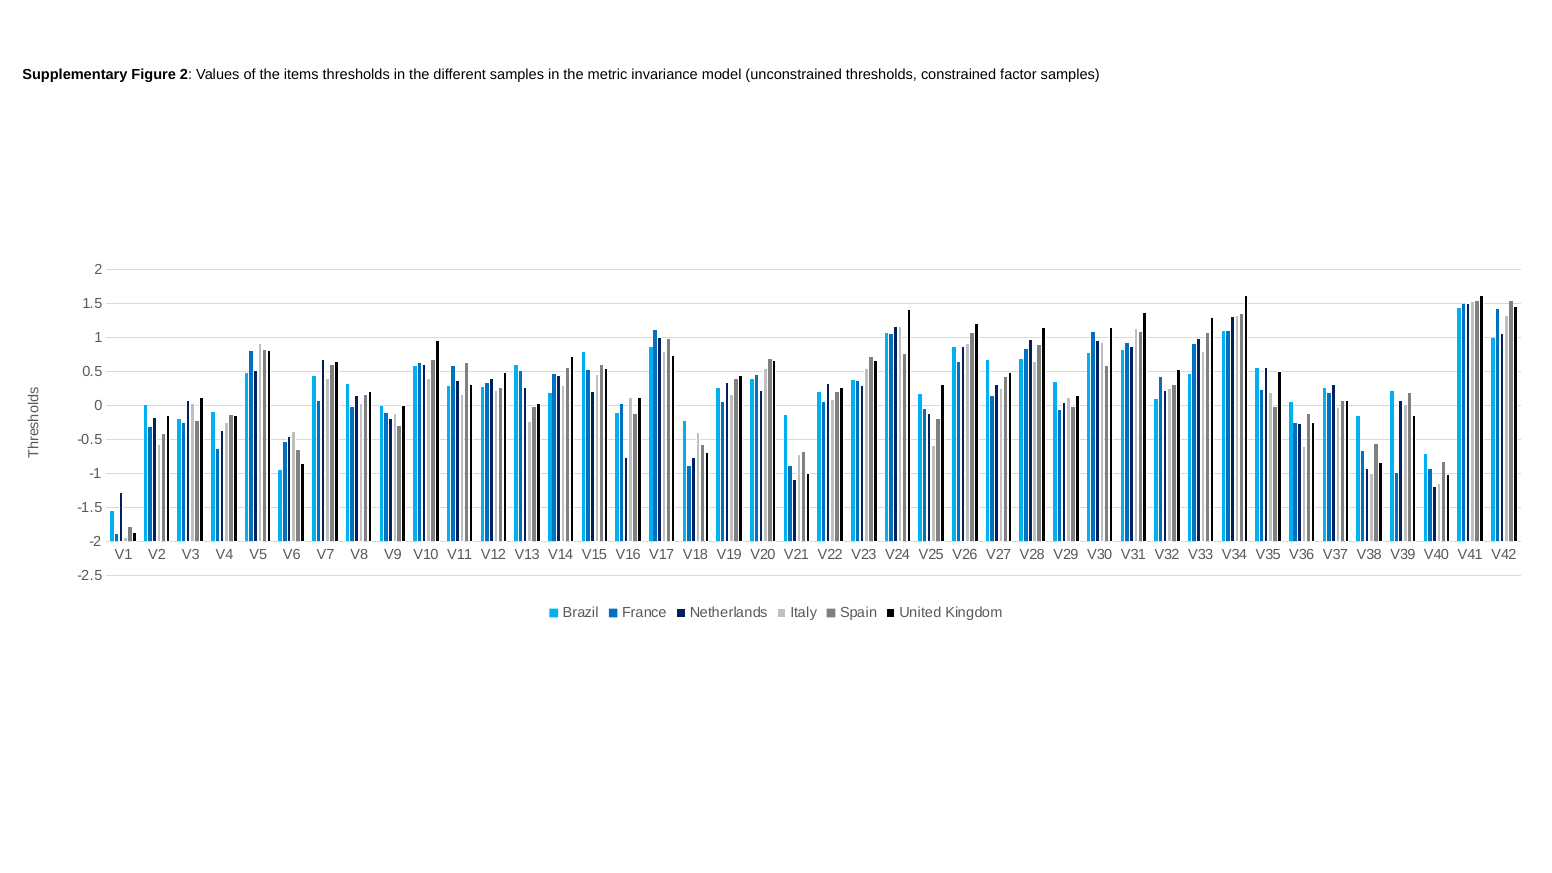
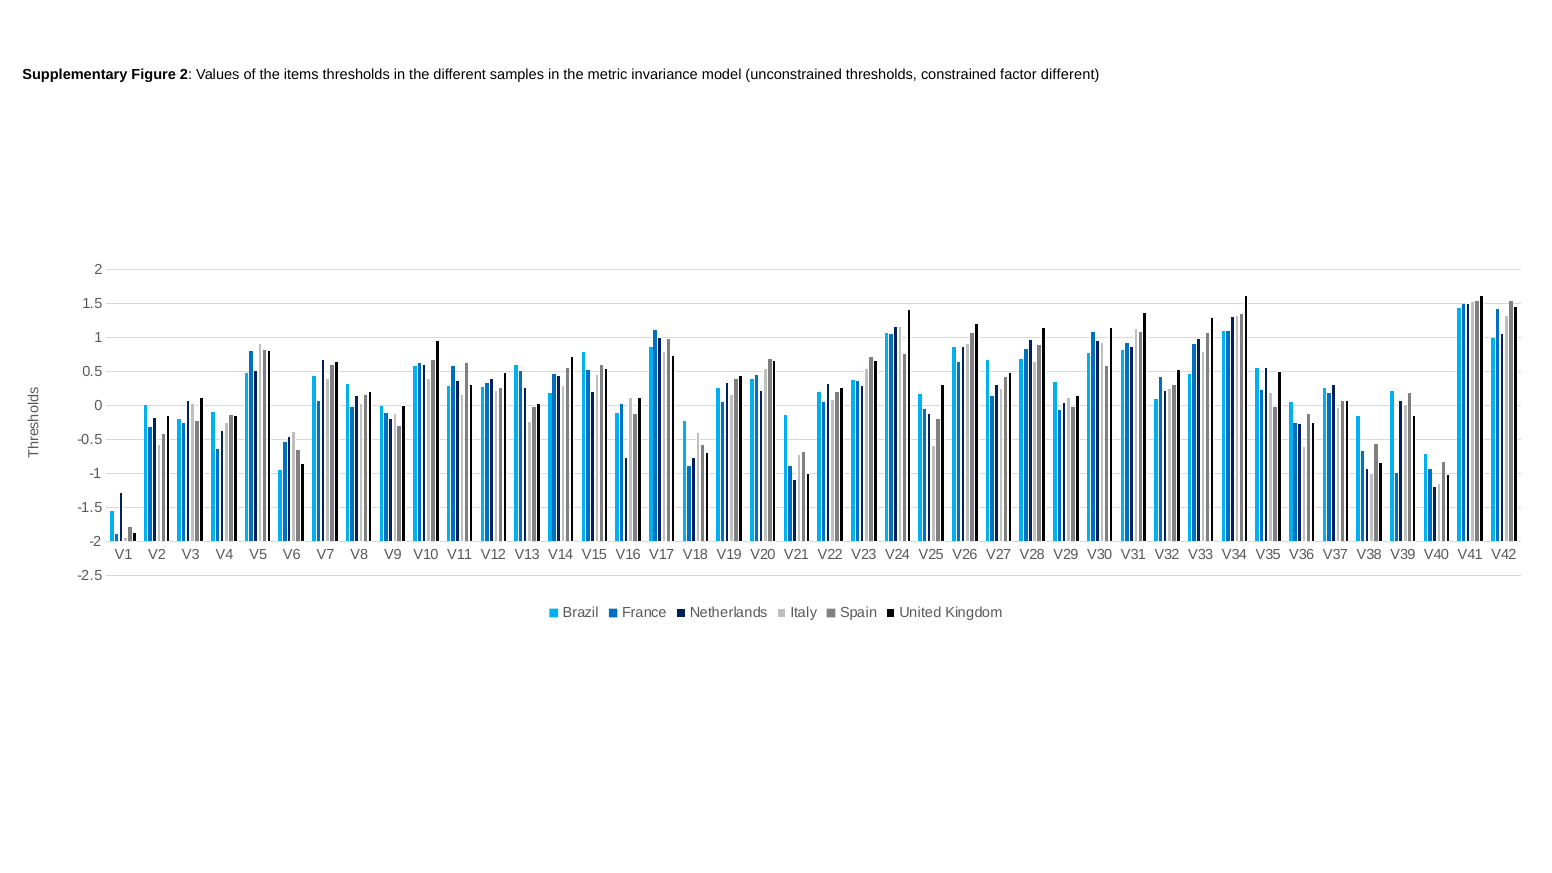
factor samples: samples -> different (1070, 74)
